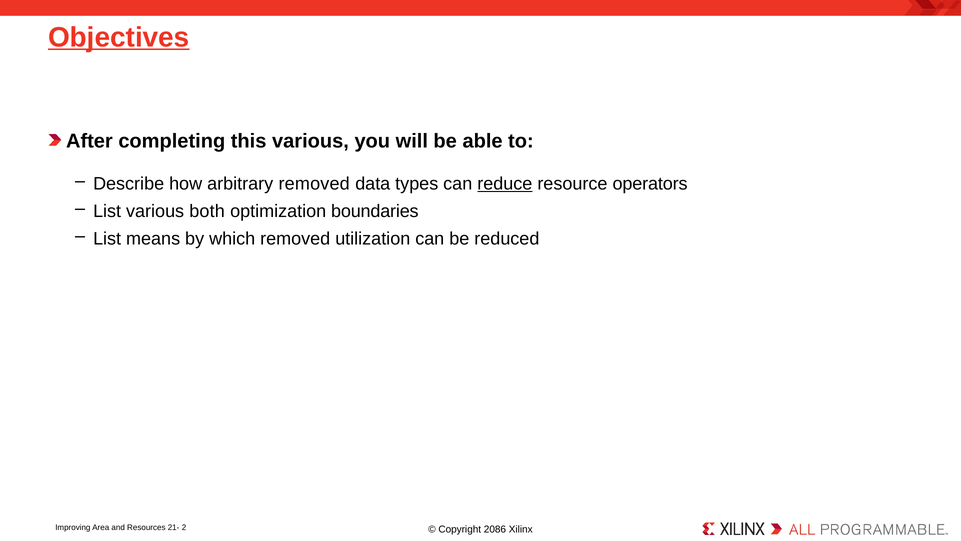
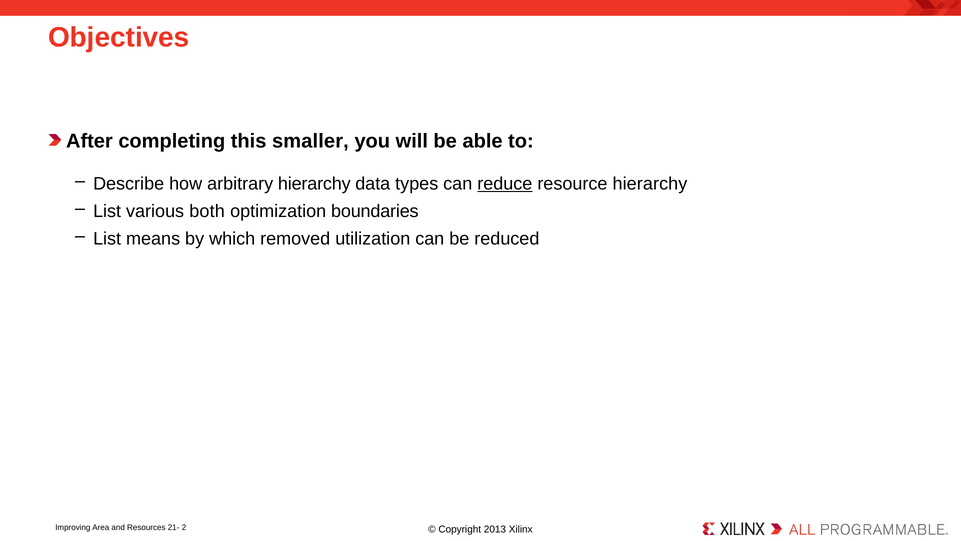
Objectives underline: present -> none (119, 37)
this various: various -> smaller (310, 141)
arbitrary removed: removed -> hierarchy (314, 184)
resource operators: operators -> hierarchy (650, 184)
2086: 2086 -> 2013 (495, 529)
